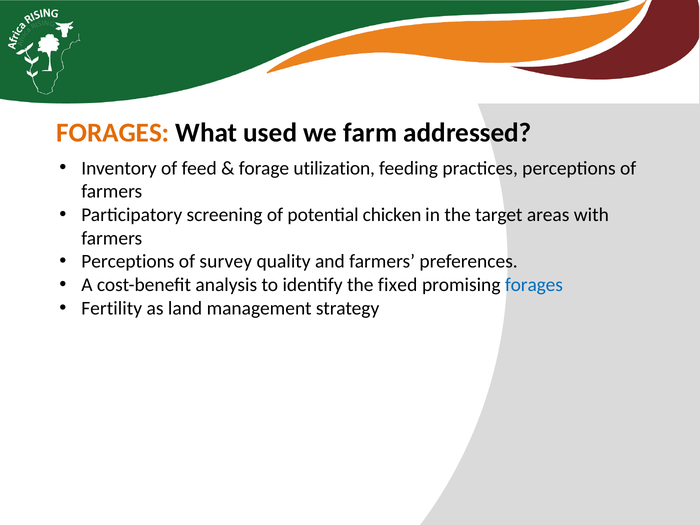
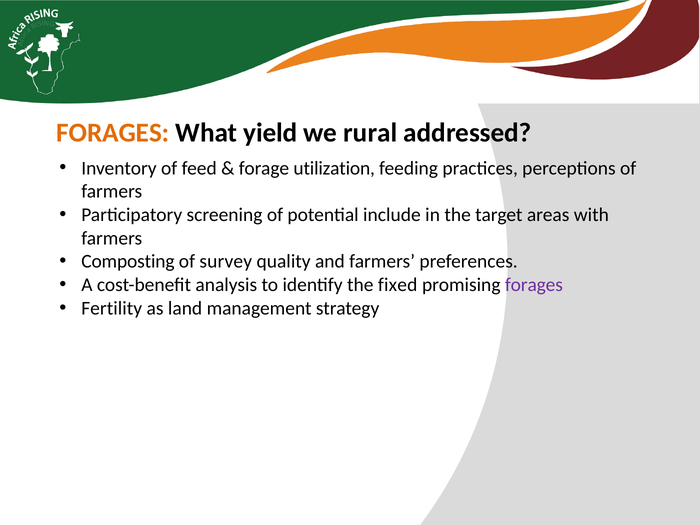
used: used -> yield (270, 133)
farm: farm -> rural (370, 133)
chicken: chicken -> include (392, 215)
Perceptions: Perceptions -> Composting (128, 262)
forages colour: blue -> purple (534, 285)
